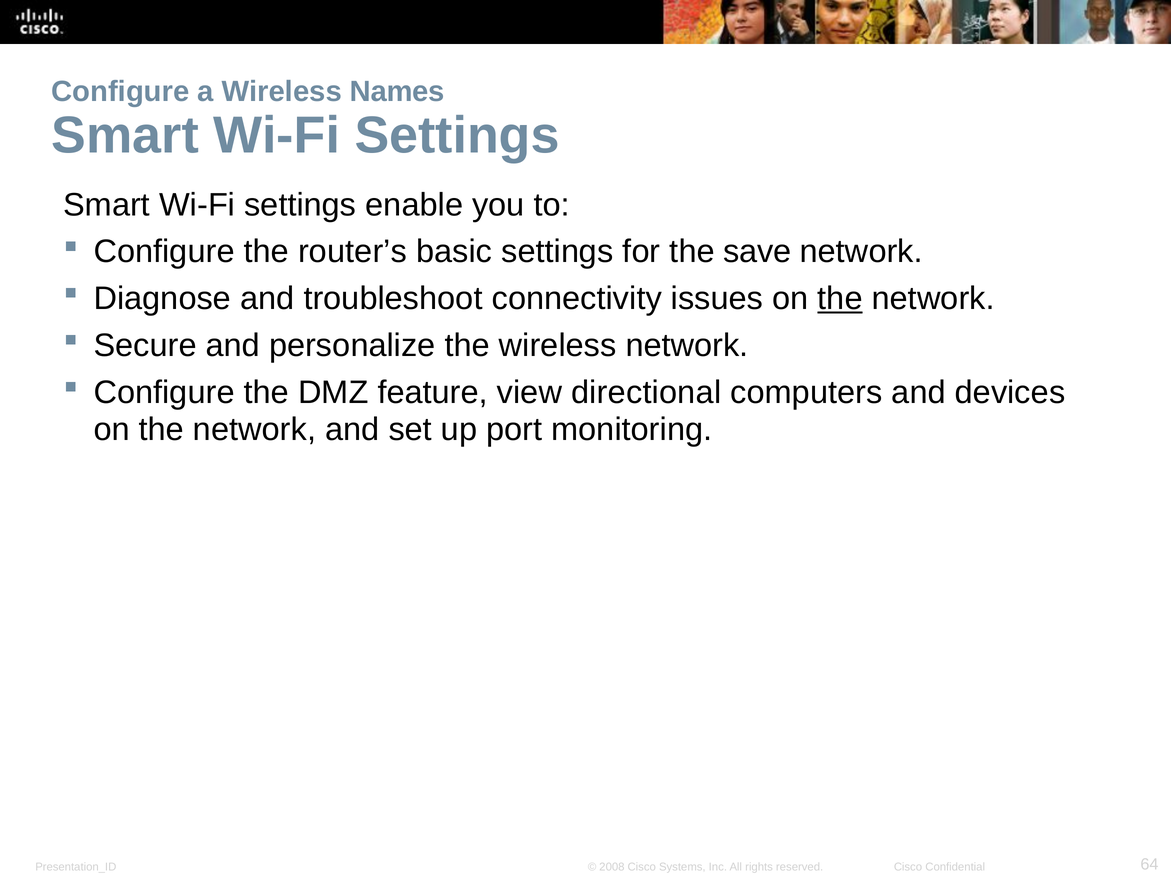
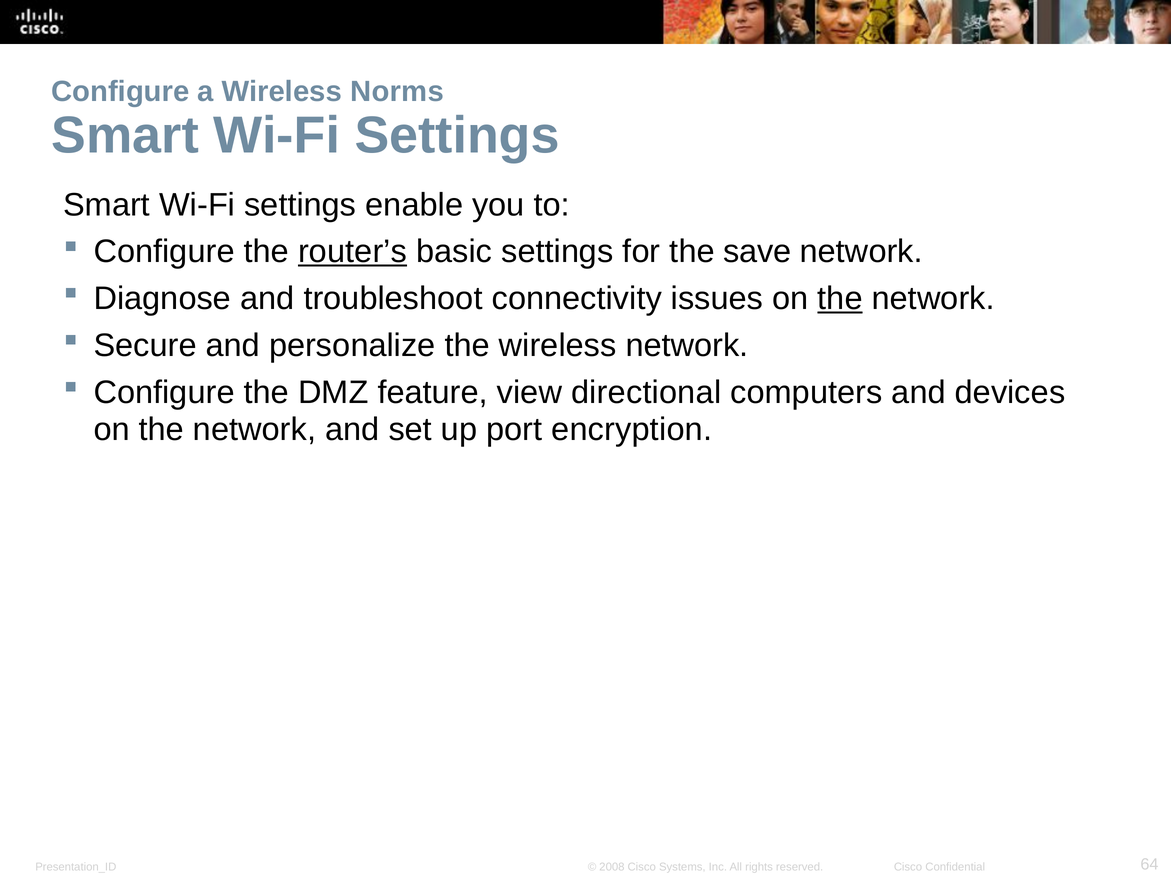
Names: Names -> Norms (397, 92)
router’s underline: none -> present (353, 252)
monitoring: monitoring -> encryption (632, 430)
